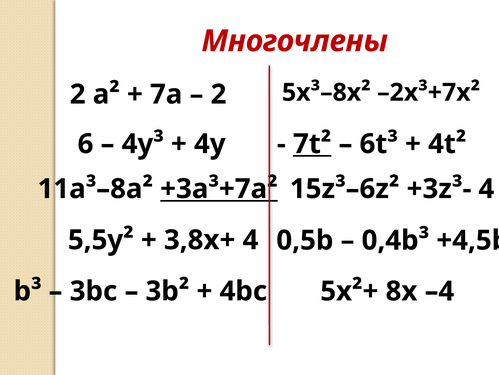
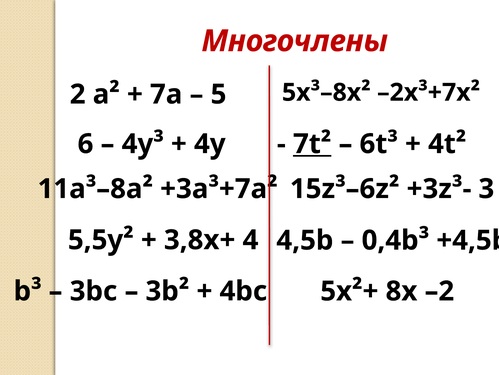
2: 2 -> 5 (218, 94)
+3a³+7a² underline: present -> none (219, 189)
+3z³- 4: 4 -> 3 (486, 189)
0,5b: 0,5b -> 4,5b (305, 240)
–4: –4 -> –2 (439, 291)
